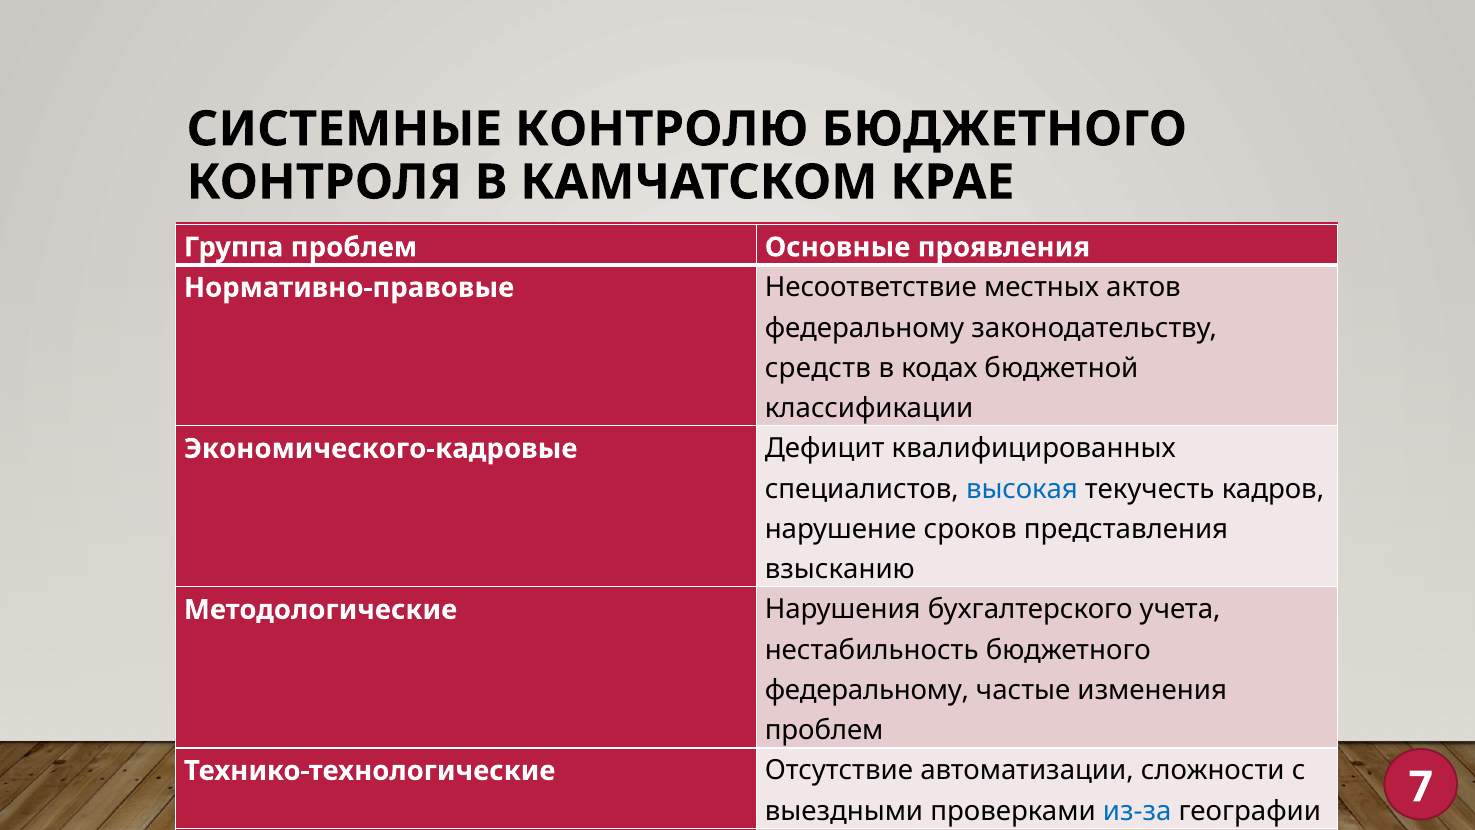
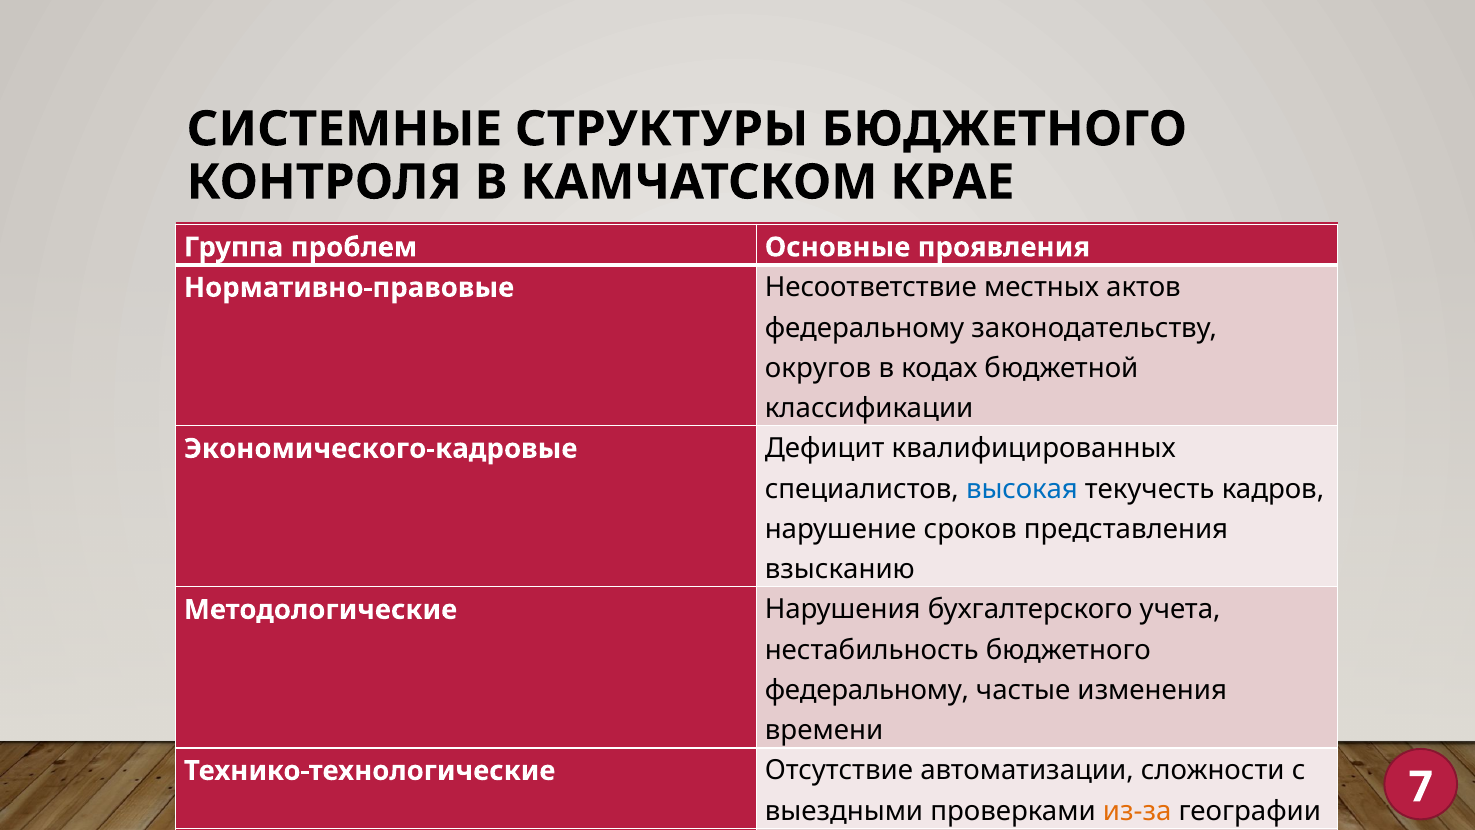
КОНТРОЛЮ: КОНТРОЛЮ -> СТРУКТУРЫ (662, 129)
средств: средств -> округов (818, 368)
проблем: проблем -> времени (824, 730)
из-за colour: blue -> orange (1137, 811)
